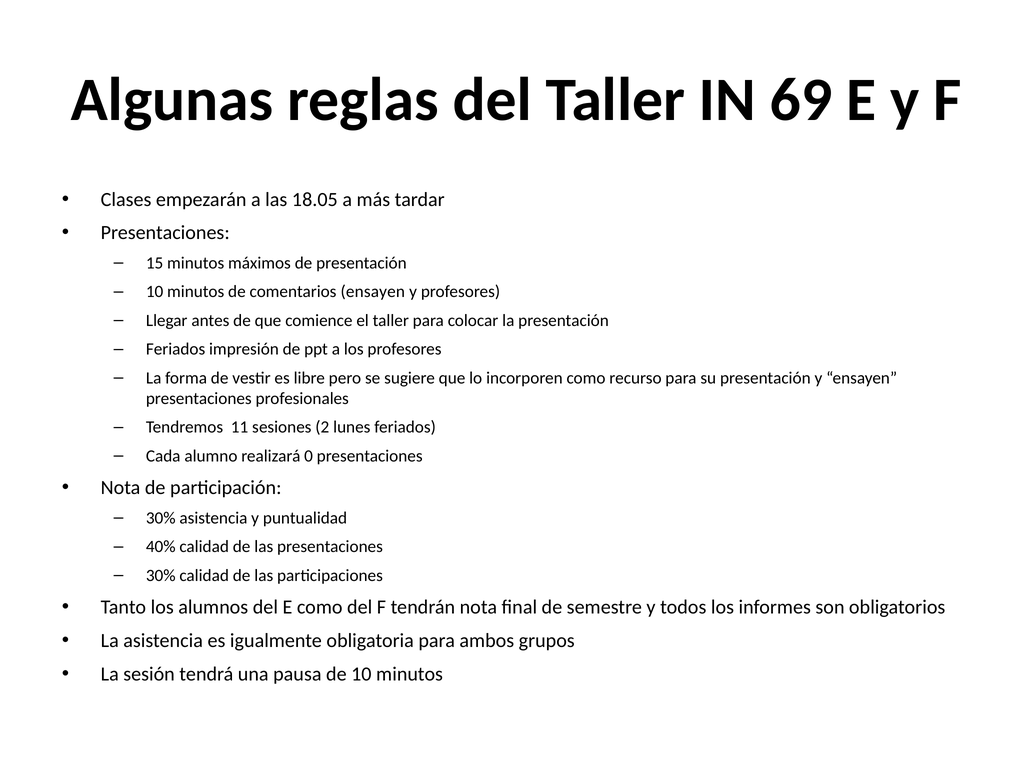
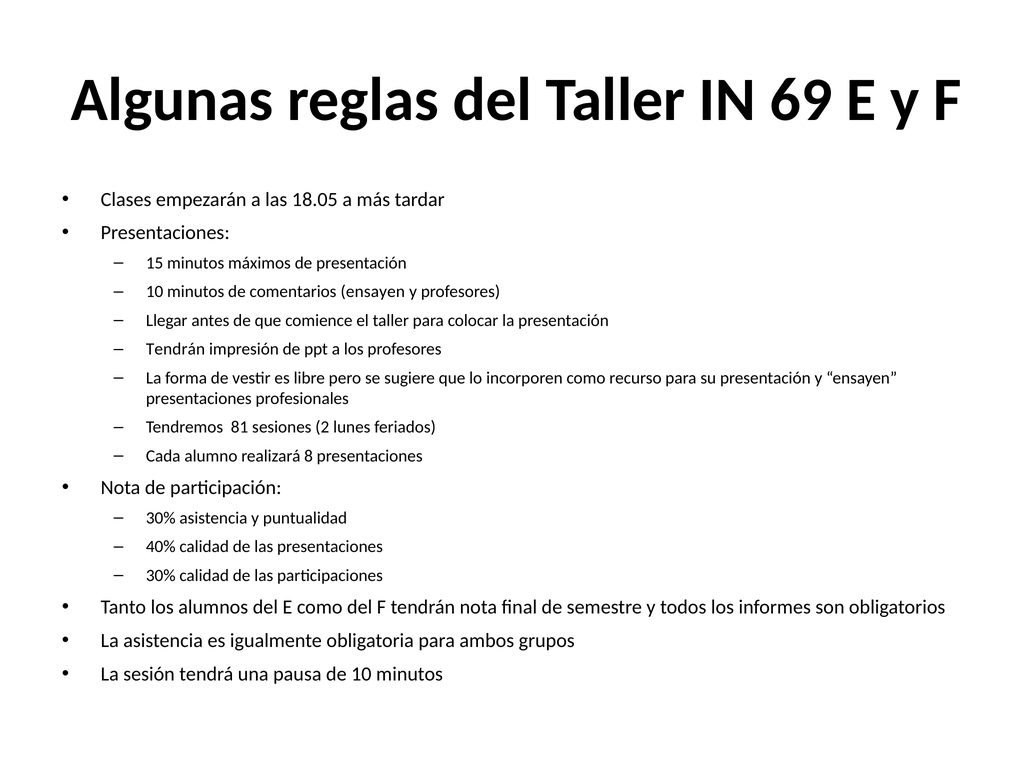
Feriados: Feriados -> Tendrán (175, 349)
11: 11 -> 81 (240, 427)
0: 0 -> 8 (309, 456)
